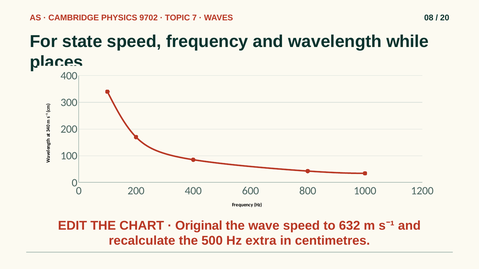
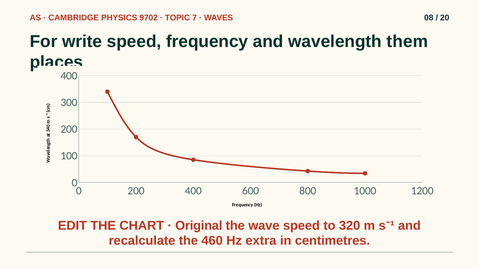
state: state -> write (82, 42)
while: while -> them (407, 42)
632: 632 -> 320 (350, 226)
500: 500 -> 460 (212, 241)
